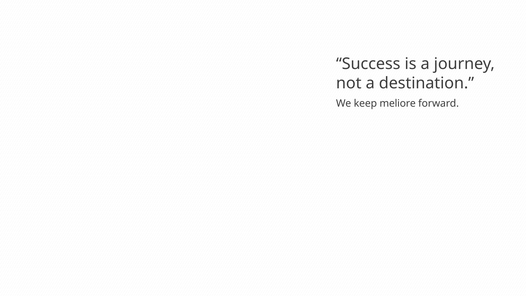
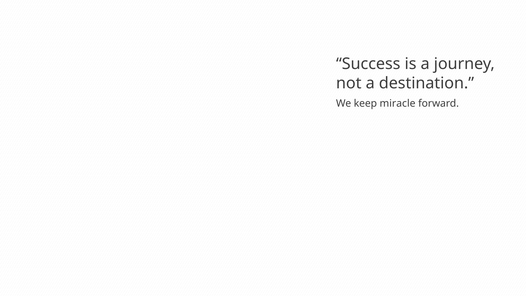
meliore: meliore -> miracle (398, 103)
